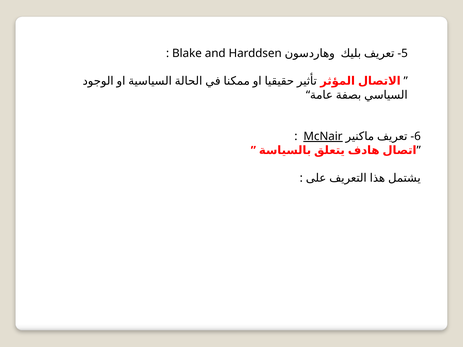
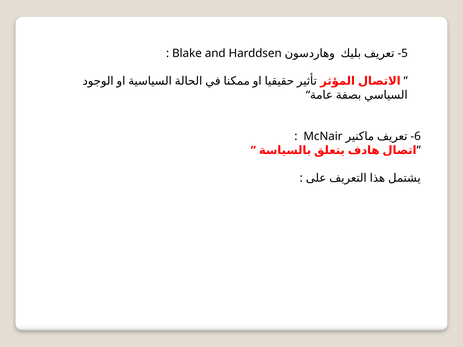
McNair underline: present -> none (323, 137)
